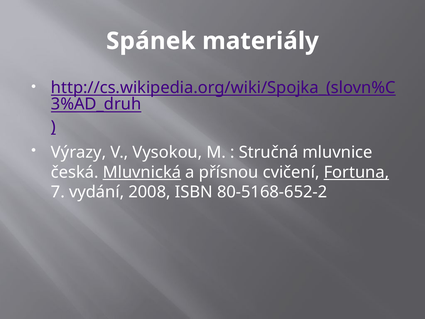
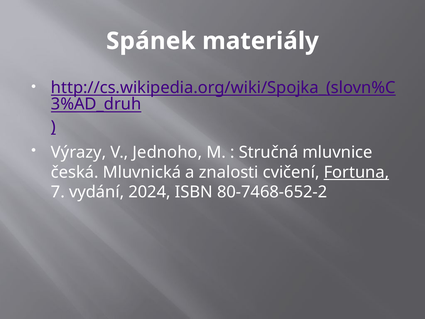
Vysokou: Vysokou -> Jednoho (167, 152)
Mluvnická underline: present -> none (142, 172)
přísnou: přísnou -> znalosti (229, 172)
2008: 2008 -> 2024 (149, 192)
80-5168-652-2: 80-5168-652-2 -> 80-7468-652-2 (272, 192)
